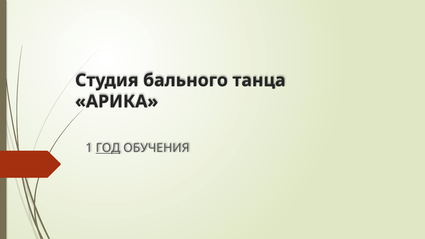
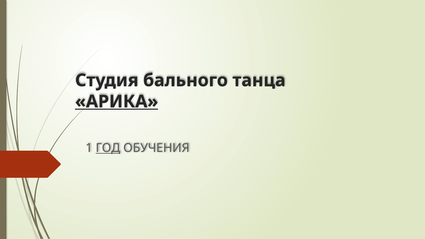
АРИКА underline: none -> present (117, 102)
